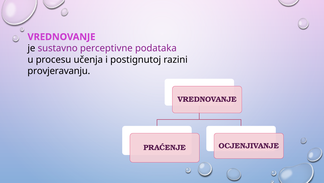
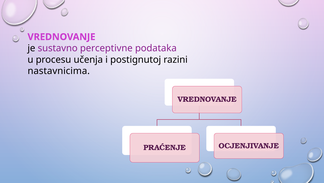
provjeravanju: provjeravanju -> nastavnicima (59, 71)
